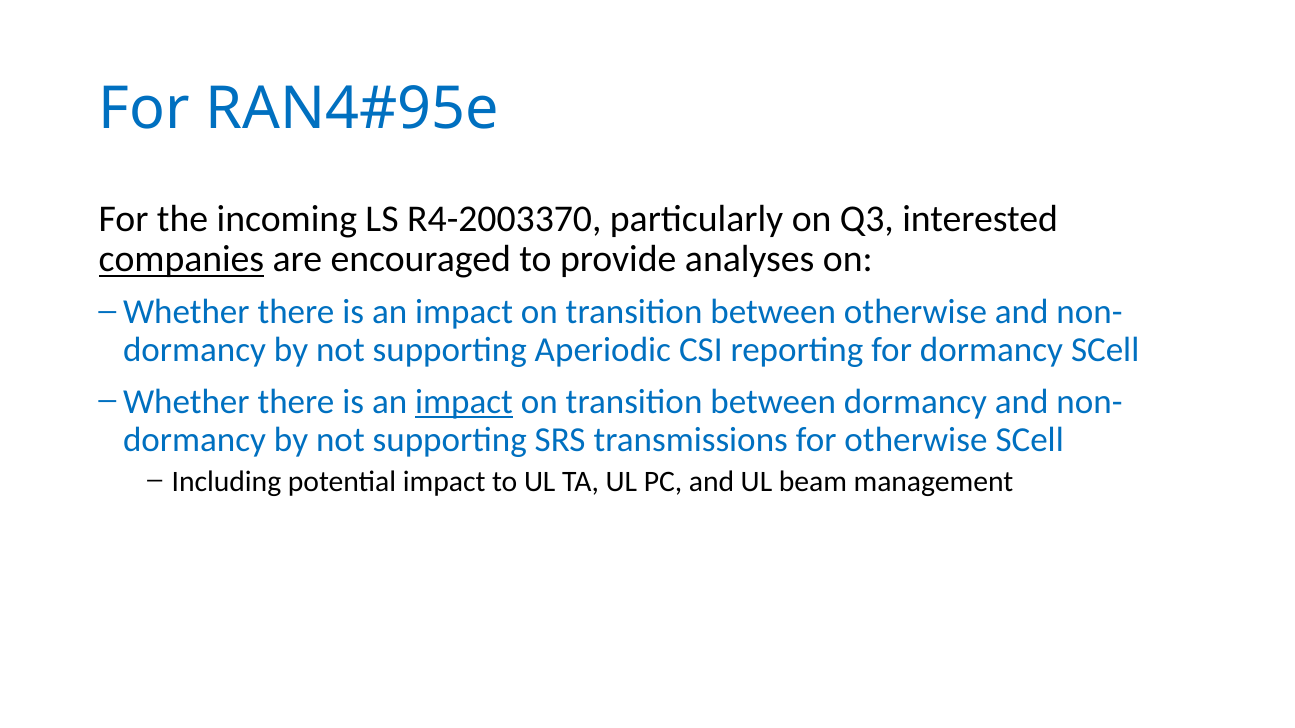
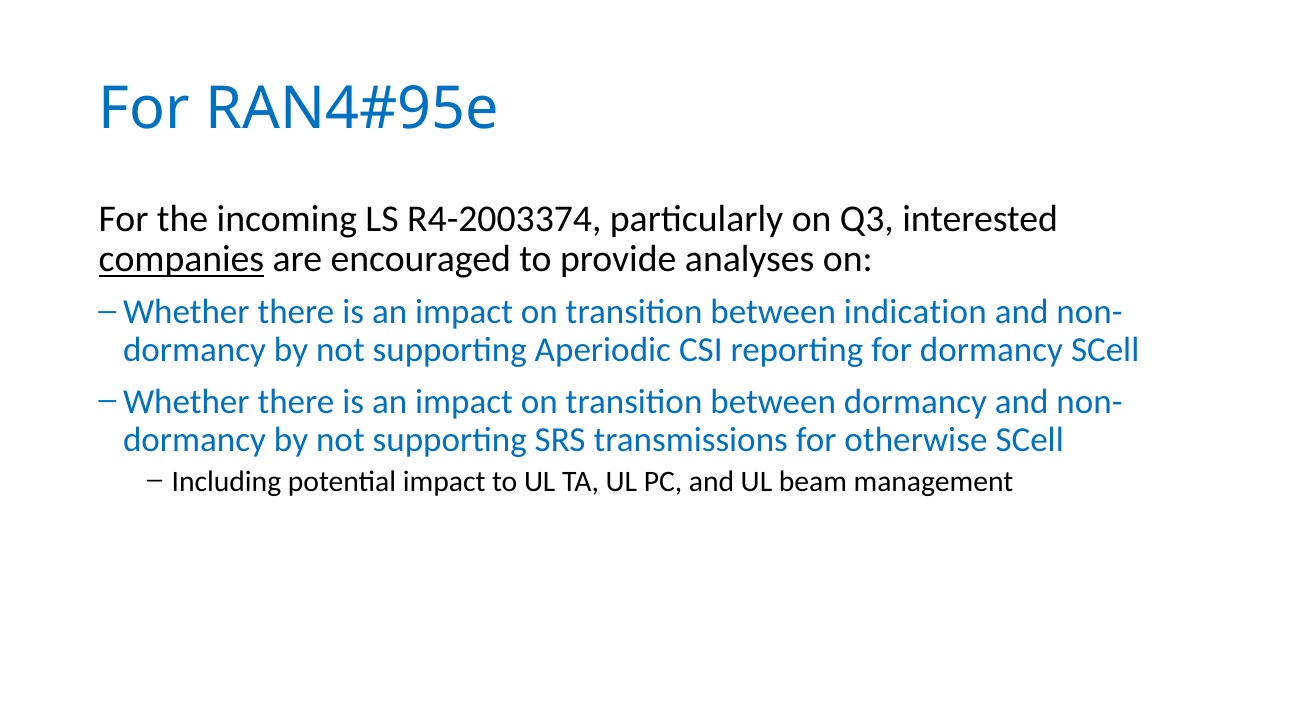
R4-2003370: R4-2003370 -> R4-2003374 (504, 219)
between otherwise: otherwise -> indication (915, 312)
impact underline: present -> none (464, 402)
